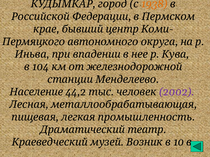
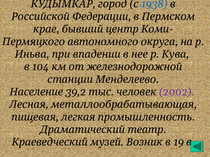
1938 colour: orange -> blue (154, 4)
44,2: 44,2 -> 39,2 (76, 92)
10: 10 -> 19 (179, 143)
